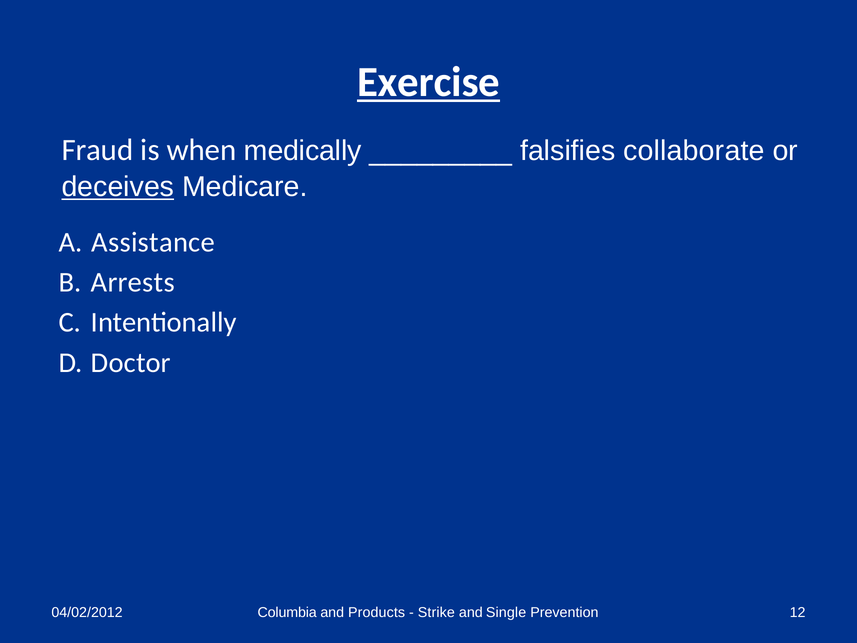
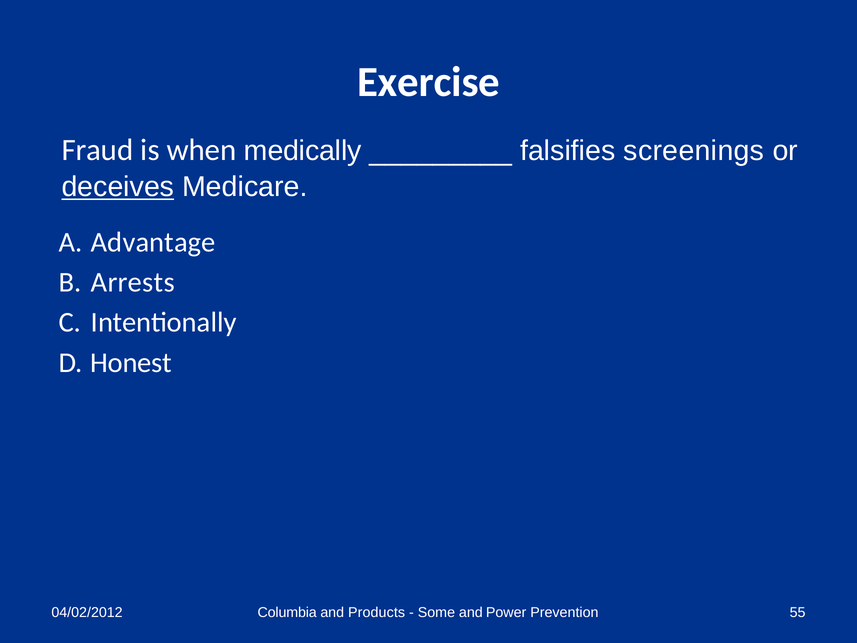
Exercise underline: present -> none (429, 82)
collaborate: collaborate -> screenings (694, 151)
Assistance: Assistance -> Advantage (153, 242)
Doctor: Doctor -> Honest (131, 363)
Strike: Strike -> Some (436, 612)
Single: Single -> Power (506, 612)
12: 12 -> 55 (798, 612)
